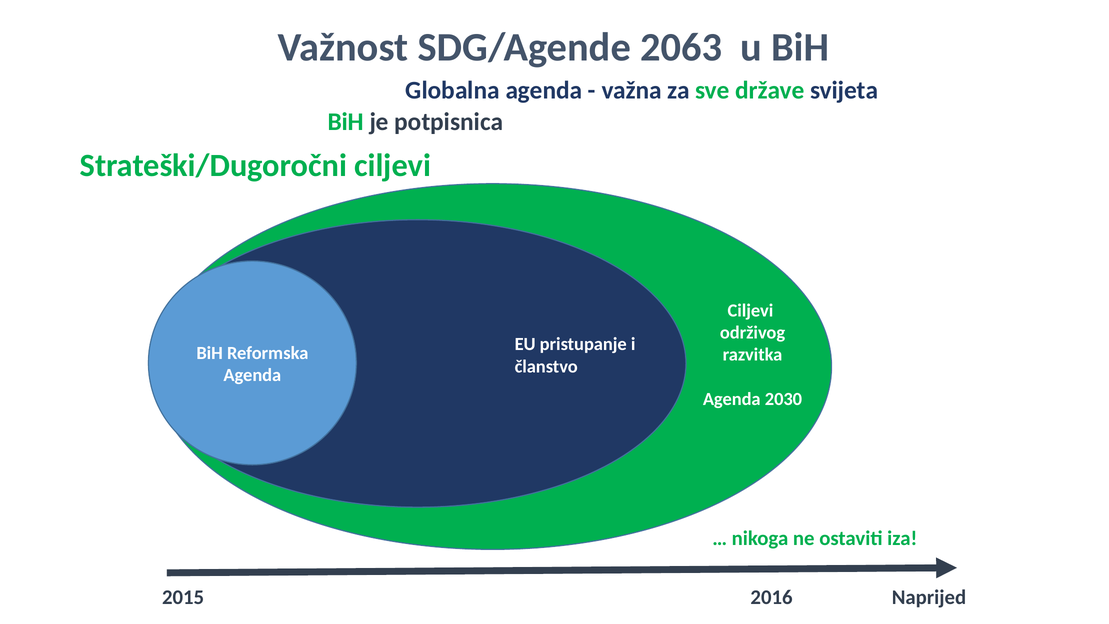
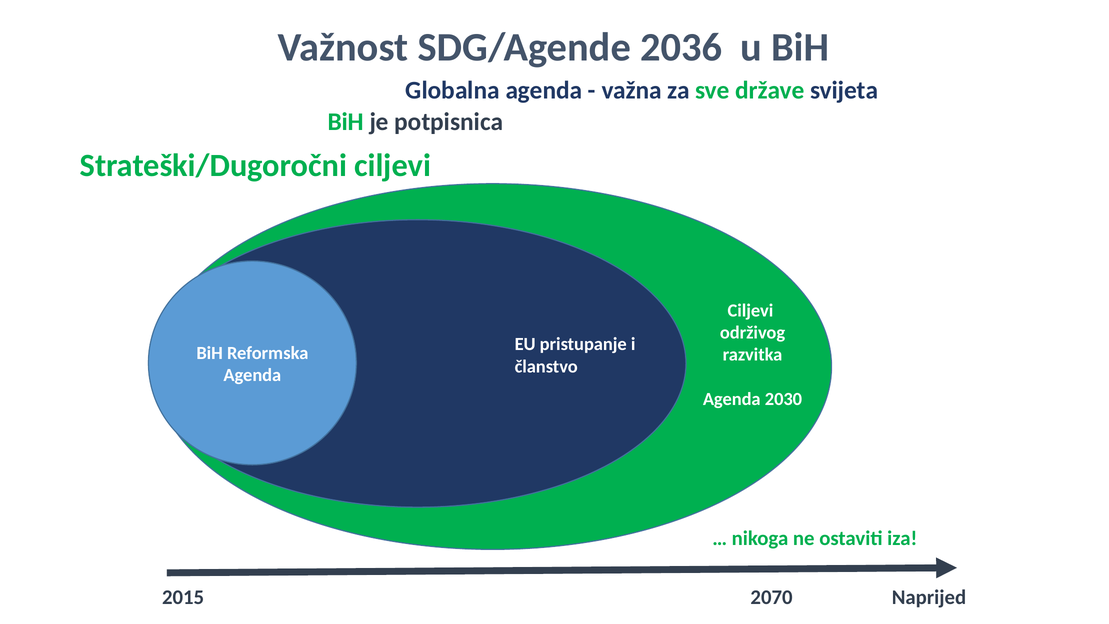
2063: 2063 -> 2036 (681, 47)
2016: 2016 -> 2070 (772, 597)
